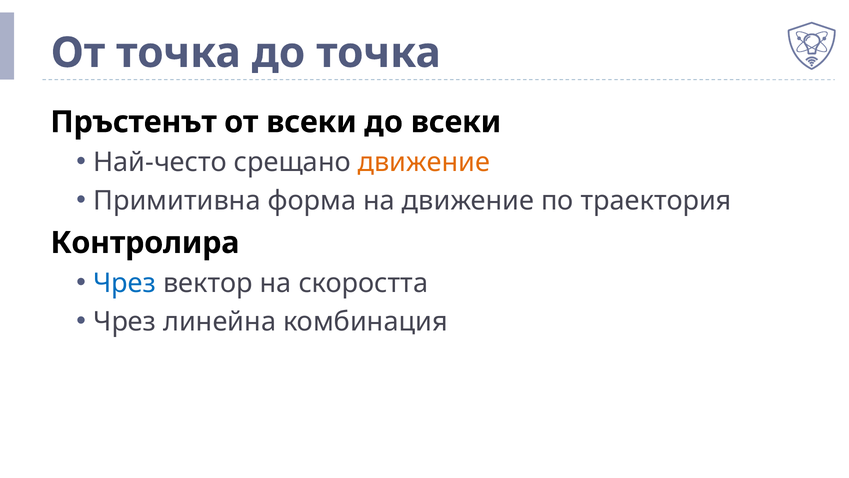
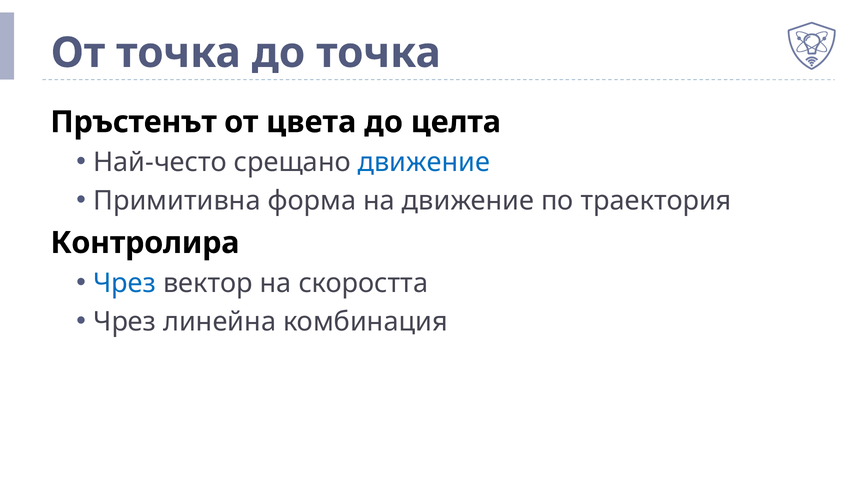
от всеки: всеки -> цвета (311, 122)
до всеки: всеки -> целта (456, 122)
движение colour: orange -> blue (424, 162)
